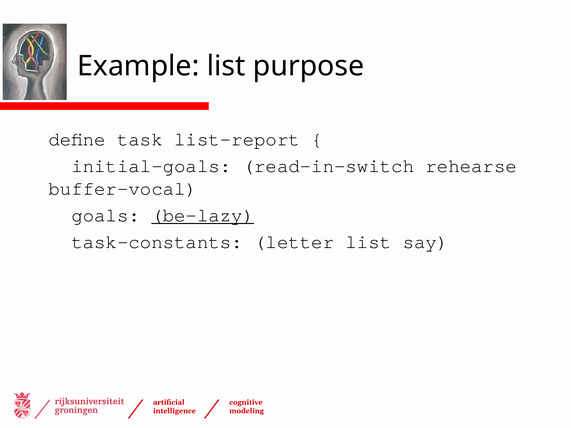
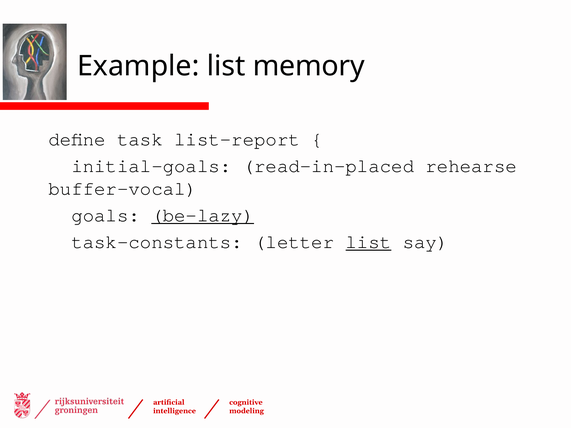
purpose: purpose -> memory (309, 66)
read-in-switch: read-in-switch -> read-in-placed (328, 166)
list underline: none -> present (368, 242)
